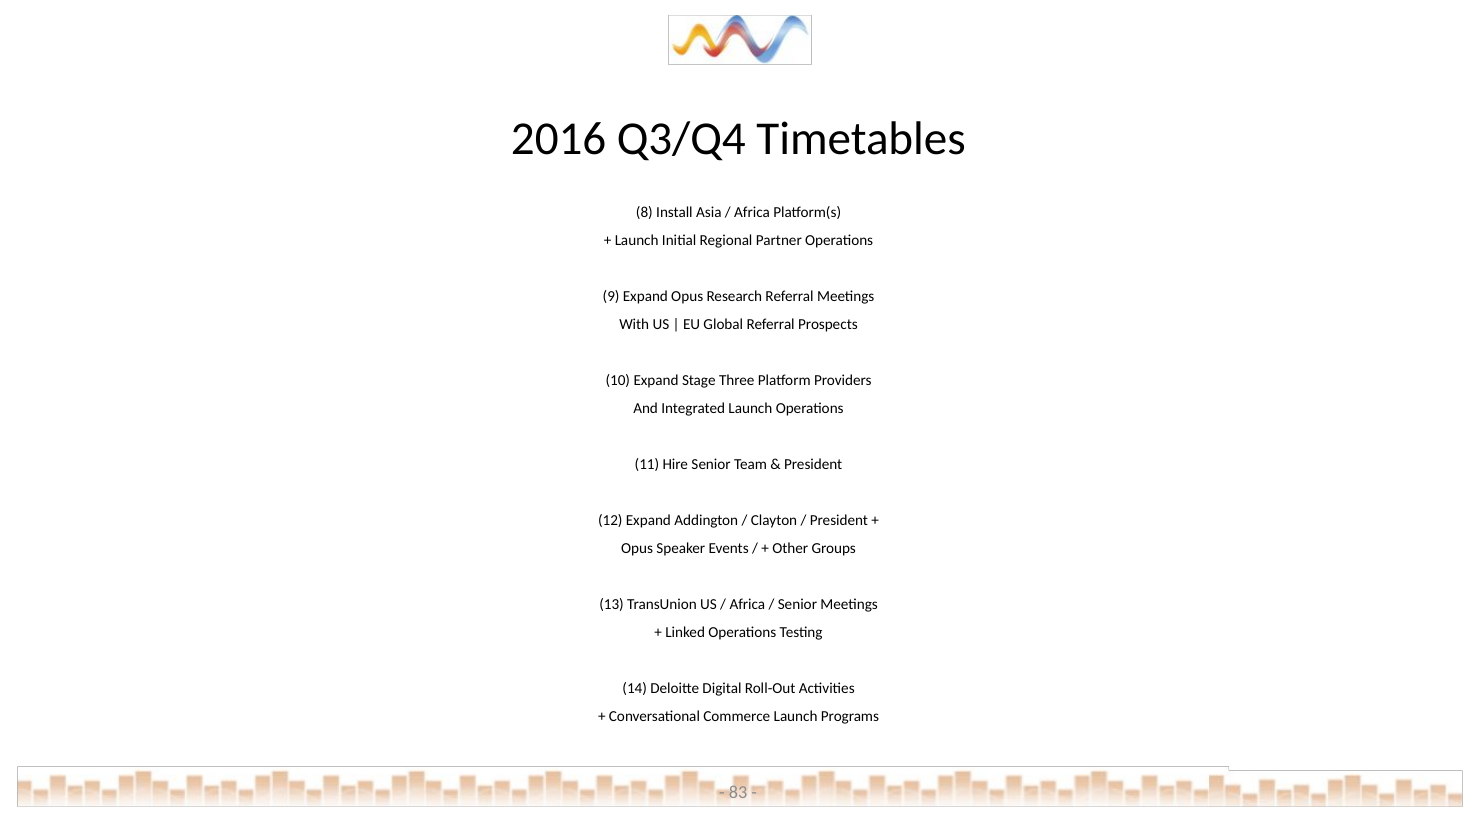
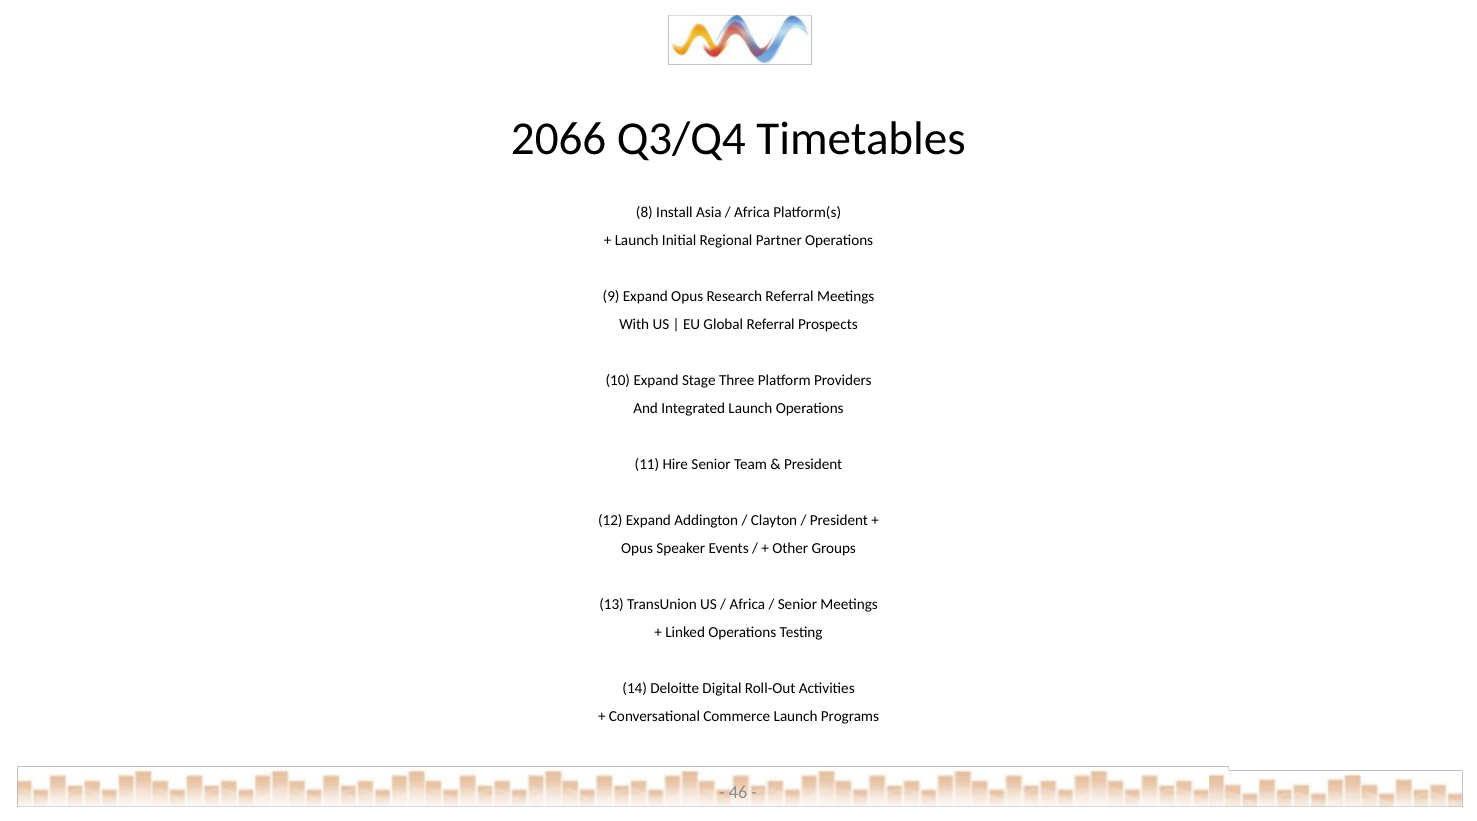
2016: 2016 -> 2066 (559, 139)
83: 83 -> 46 (738, 792)
